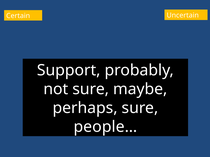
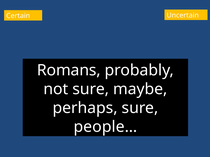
Support: Support -> Romans (69, 70)
